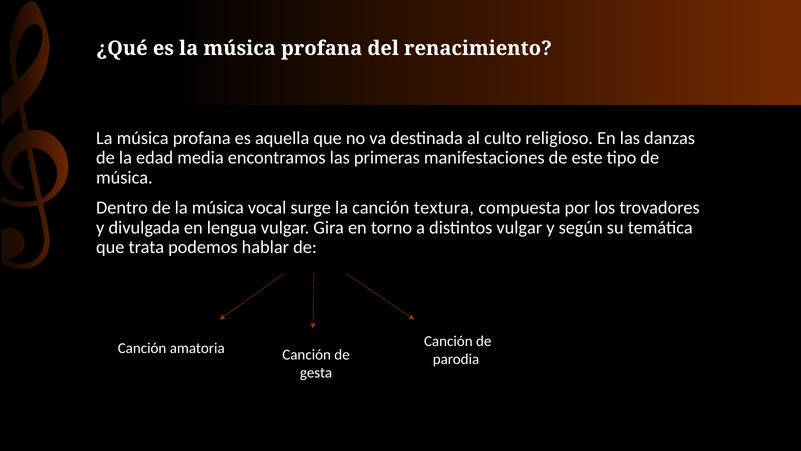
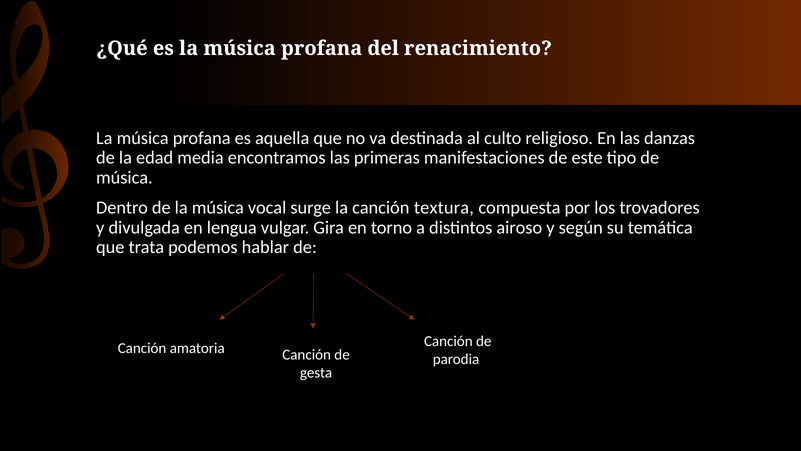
distintos vulgar: vulgar -> airoso (519, 227)
